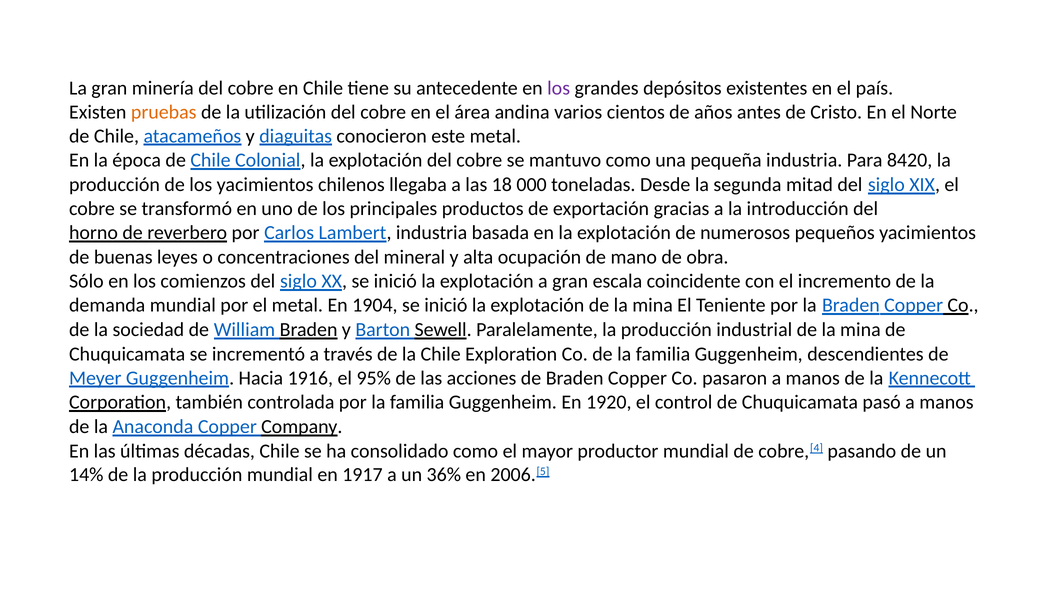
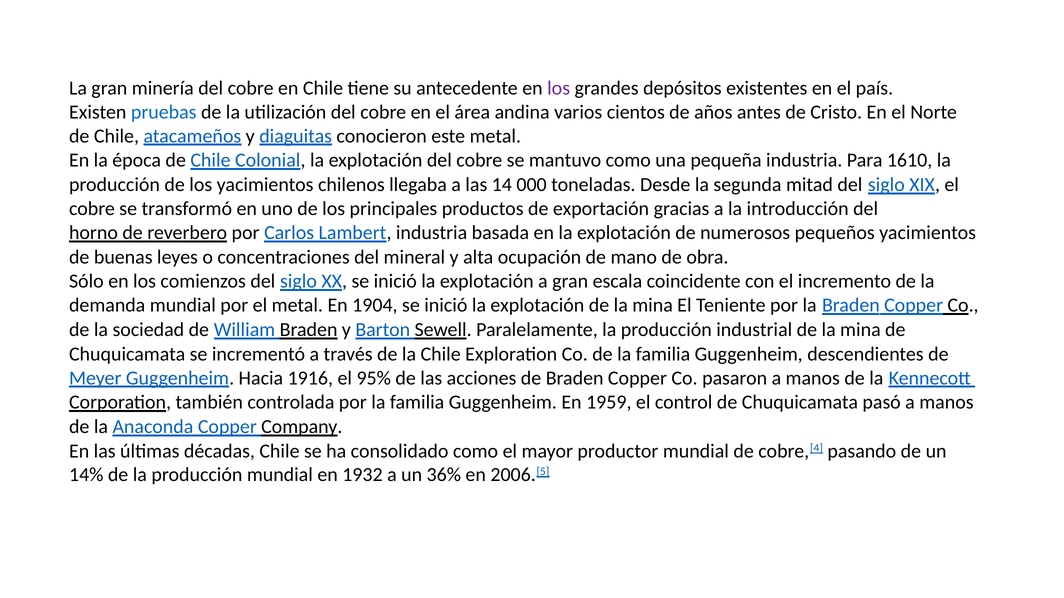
pruebas colour: orange -> blue (164, 112)
8420: 8420 -> 1610 (910, 160)
18: 18 -> 14 (502, 185)
1920: 1920 -> 1959 (609, 403)
1917: 1917 -> 1932 (362, 475)
